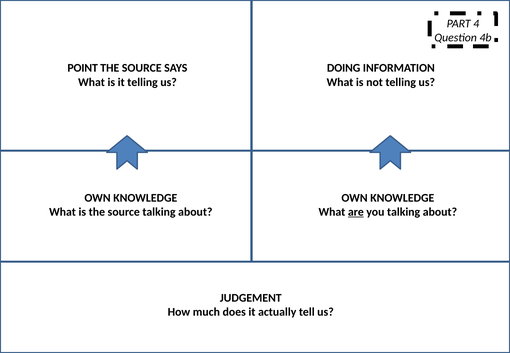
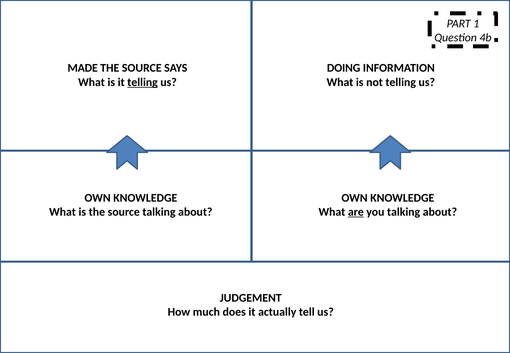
4: 4 -> 1 (476, 24)
POINT: POINT -> MADE (83, 68)
telling underline: none -> present (143, 82)
